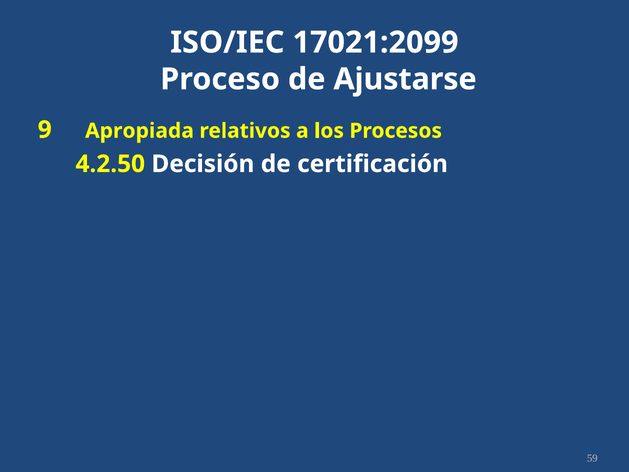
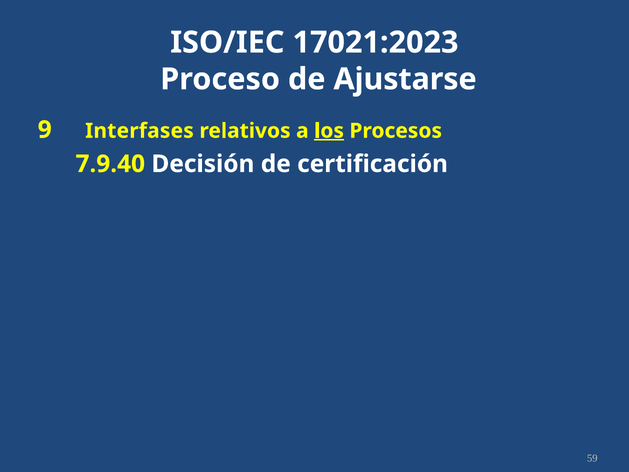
17021:2099: 17021:2099 -> 17021:2023 (376, 42)
Apropiada: Apropiada -> Interfases (139, 131)
los underline: none -> present (329, 131)
4.2.50: 4.2.50 -> 7.9.40 (110, 164)
